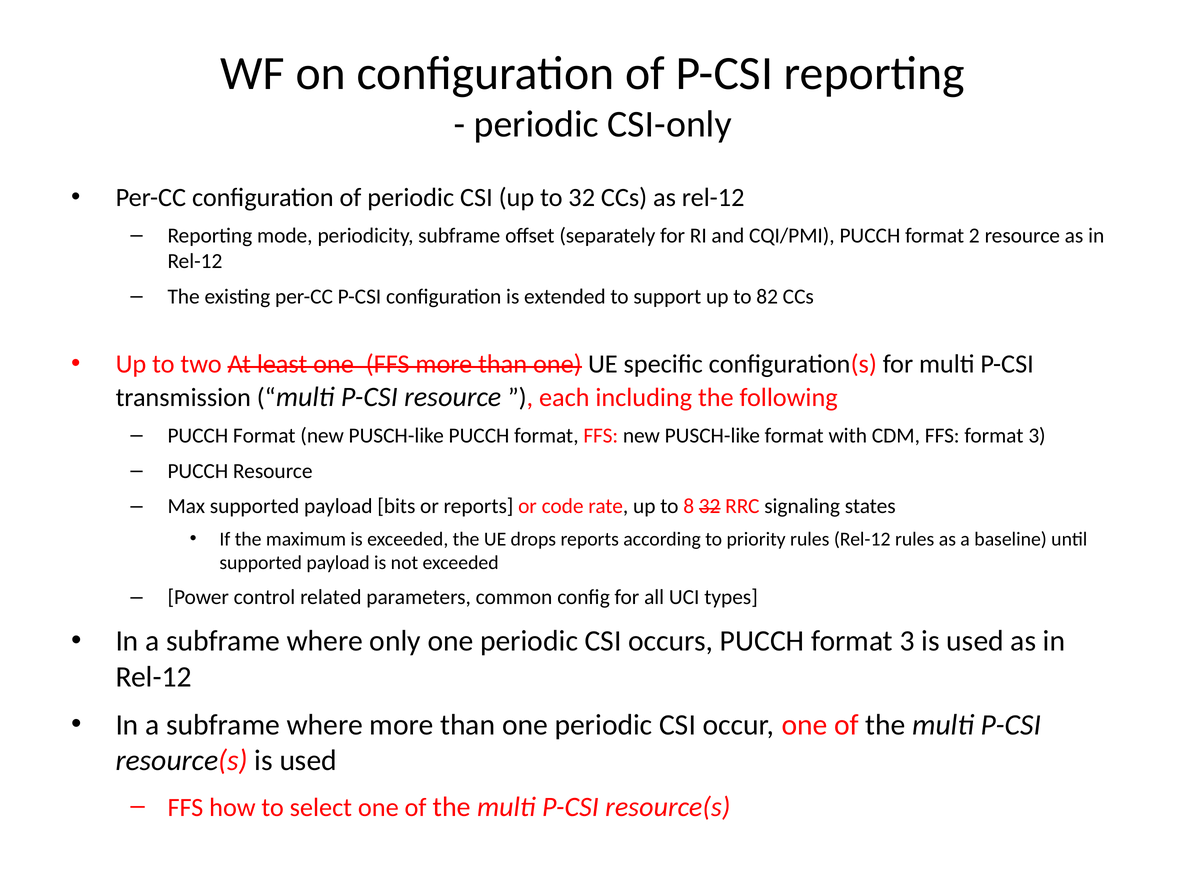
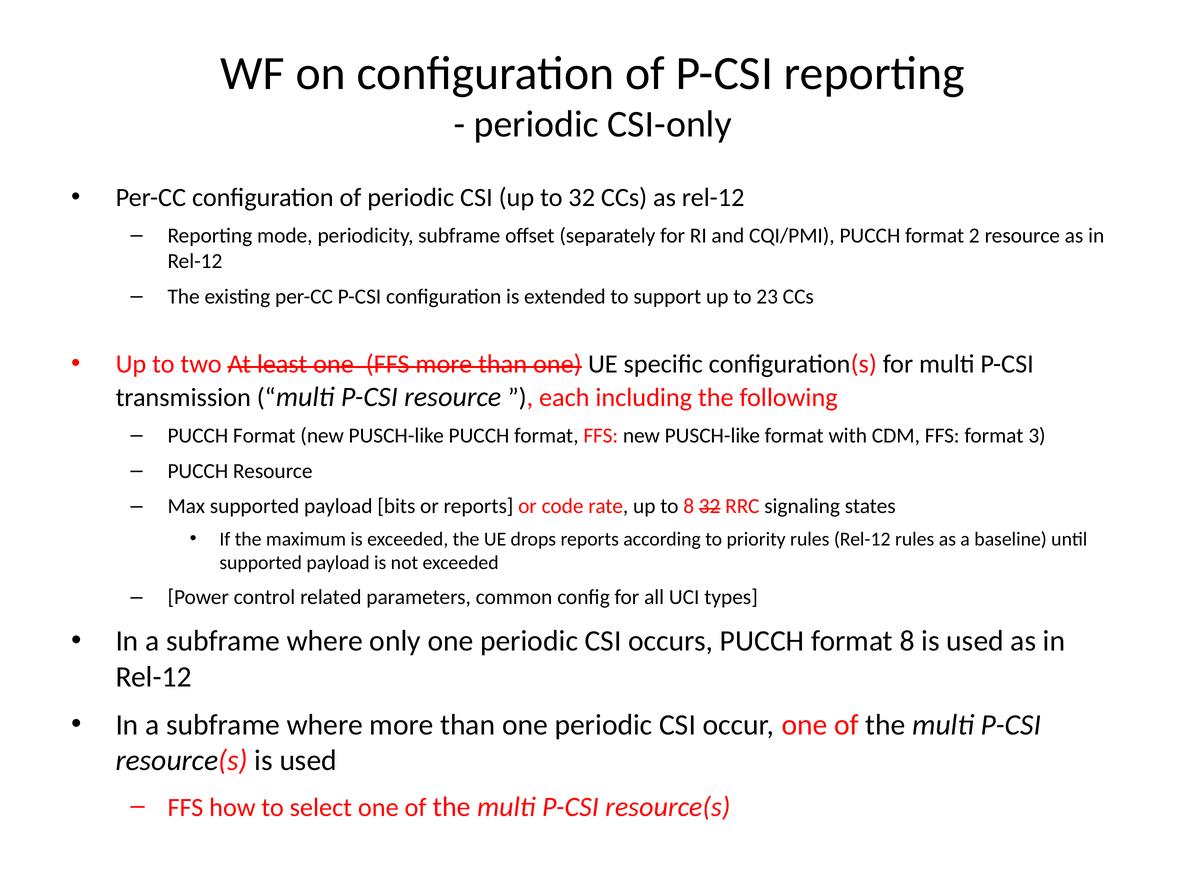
82: 82 -> 23 (767, 296)
PUCCH format 3: 3 -> 8 (907, 641)
